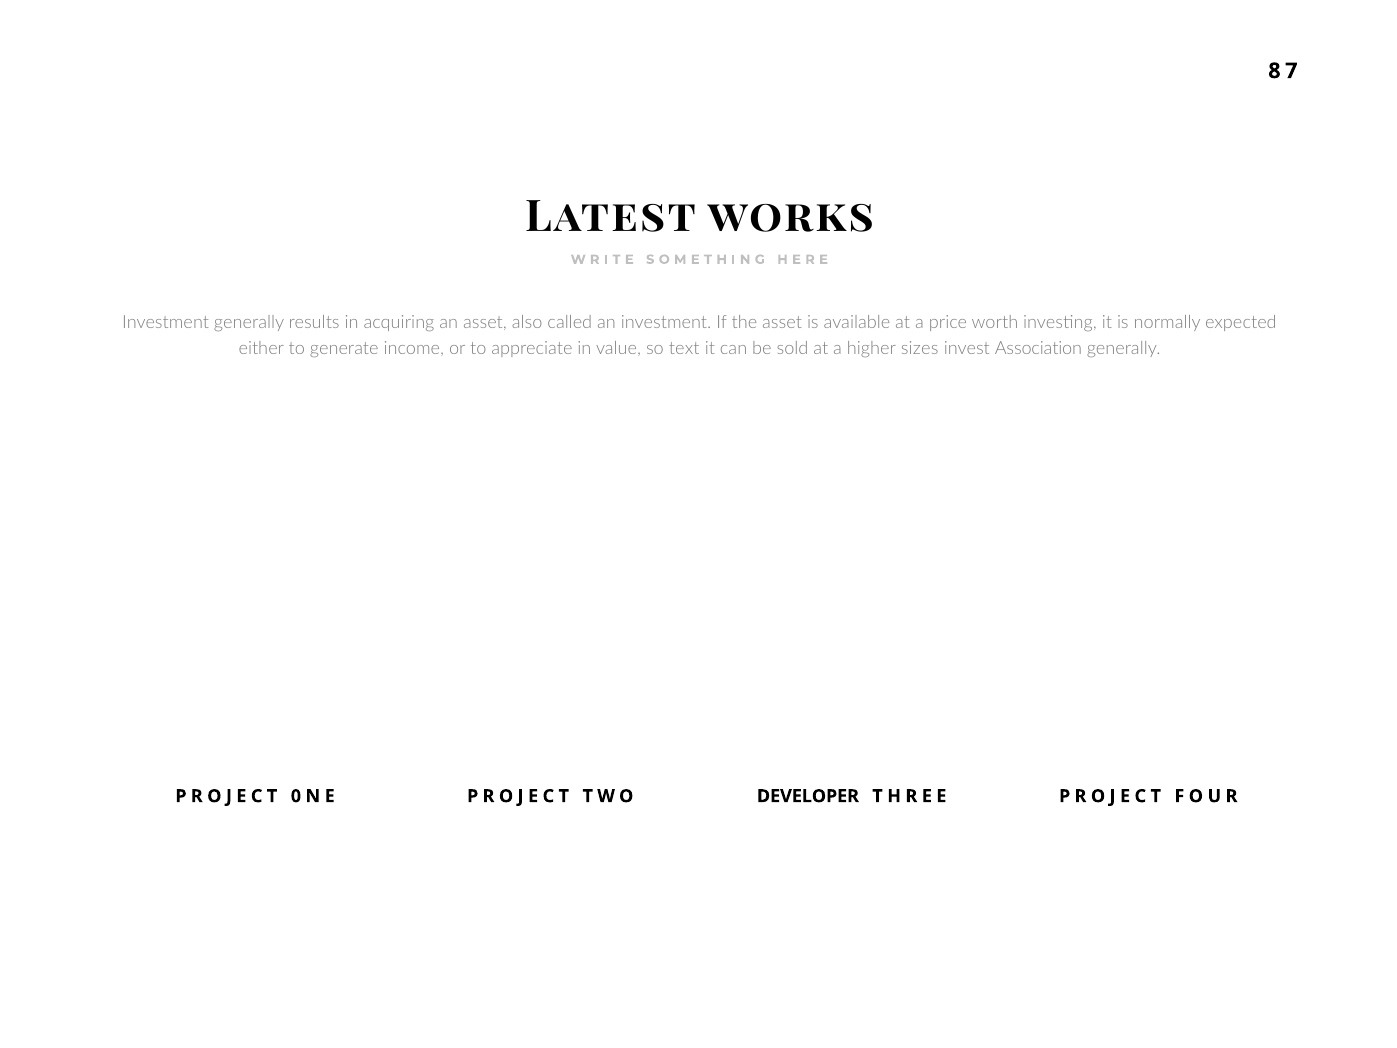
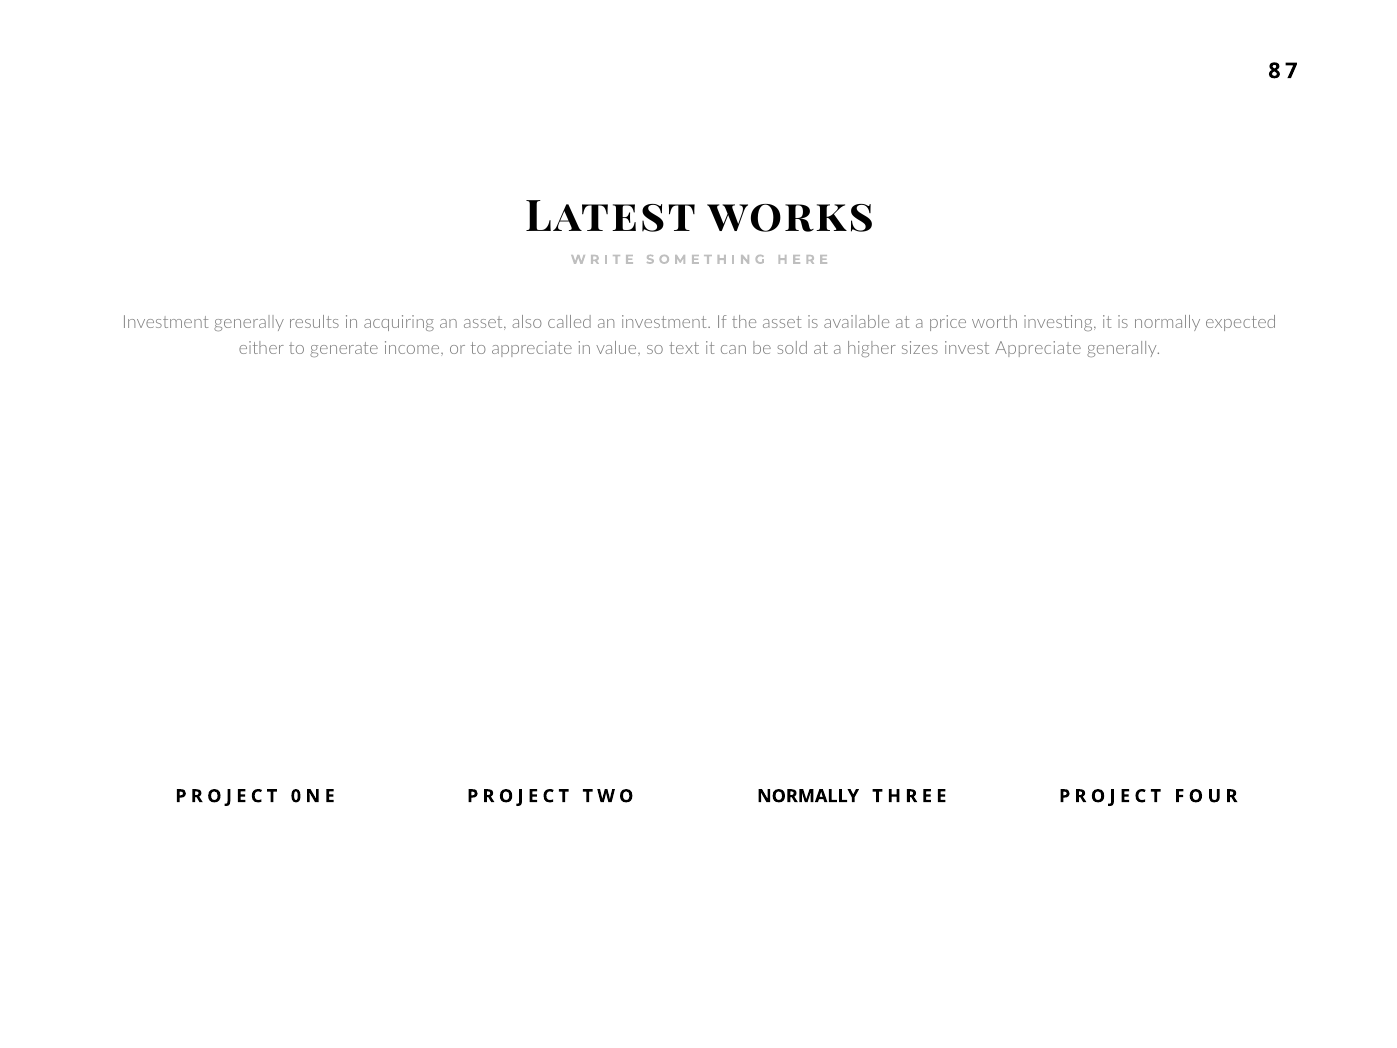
invest Association: Association -> Appreciate (1038, 349)
DEVELOPER: DEVELOPER -> NORMALLY (808, 796)
